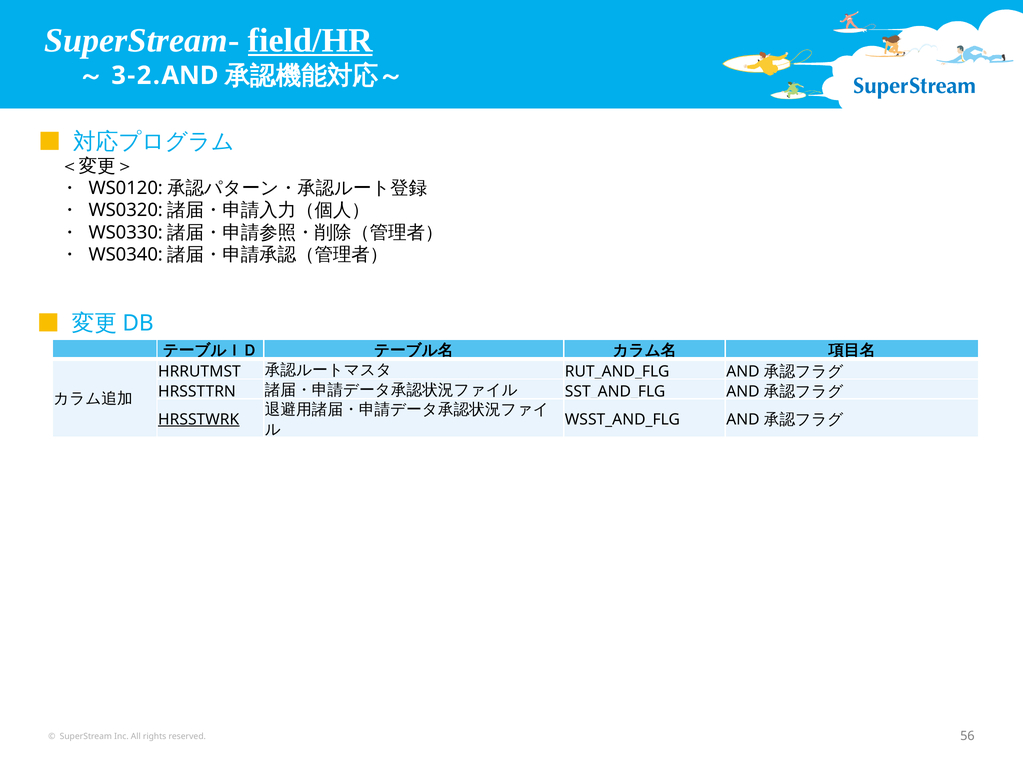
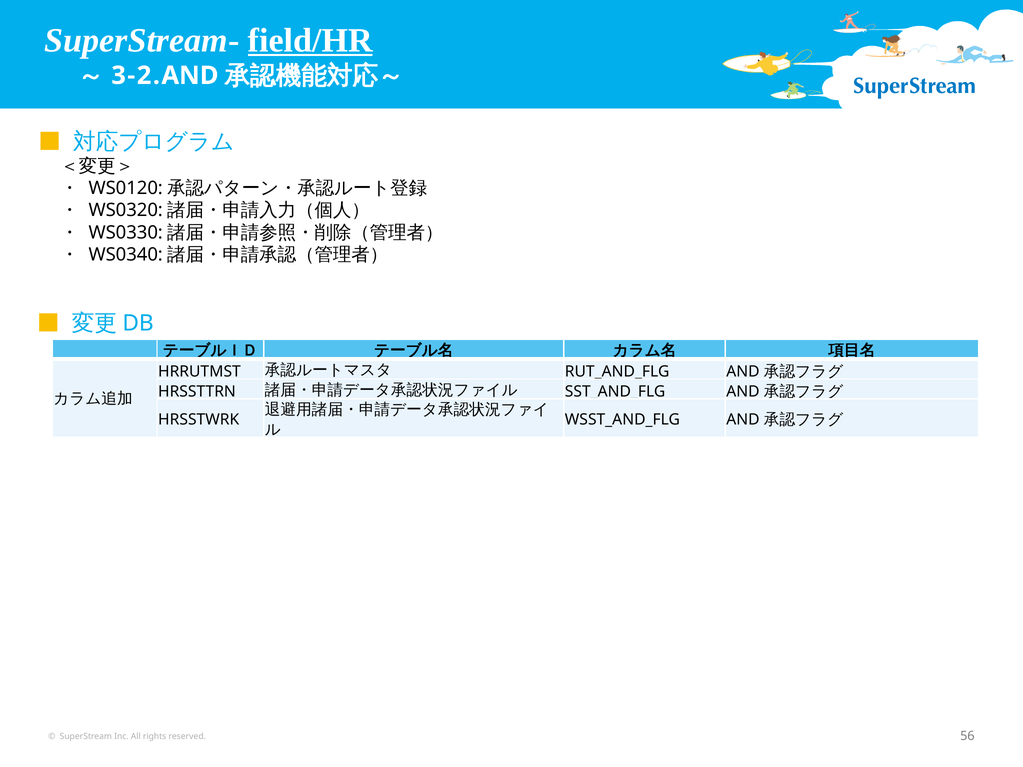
HRSSTWRK underline: present -> none (199, 420)
